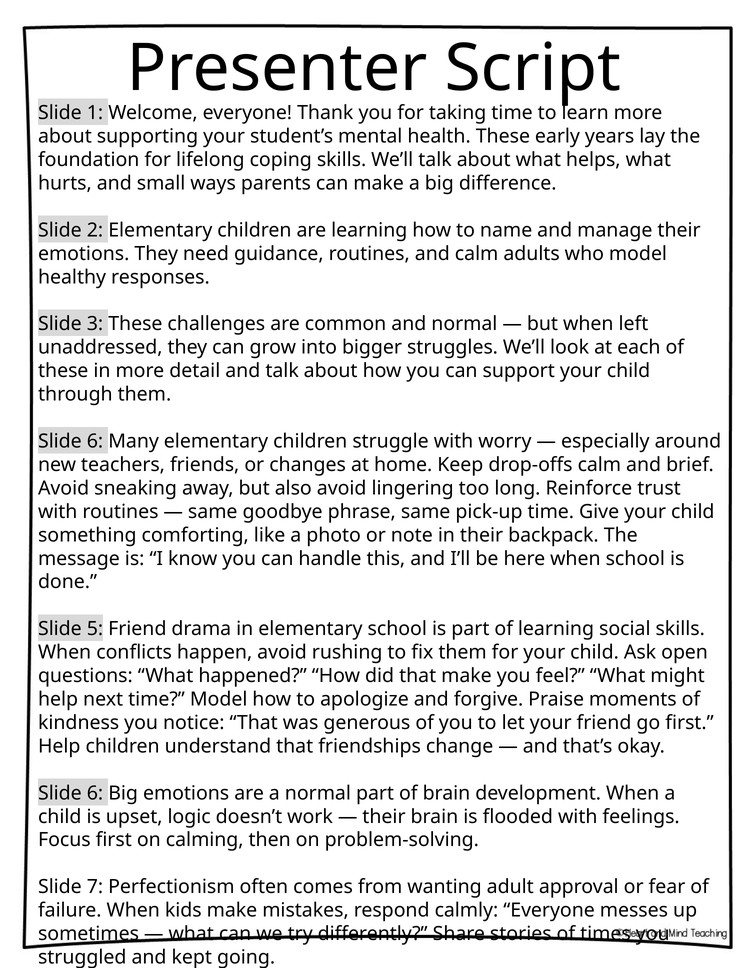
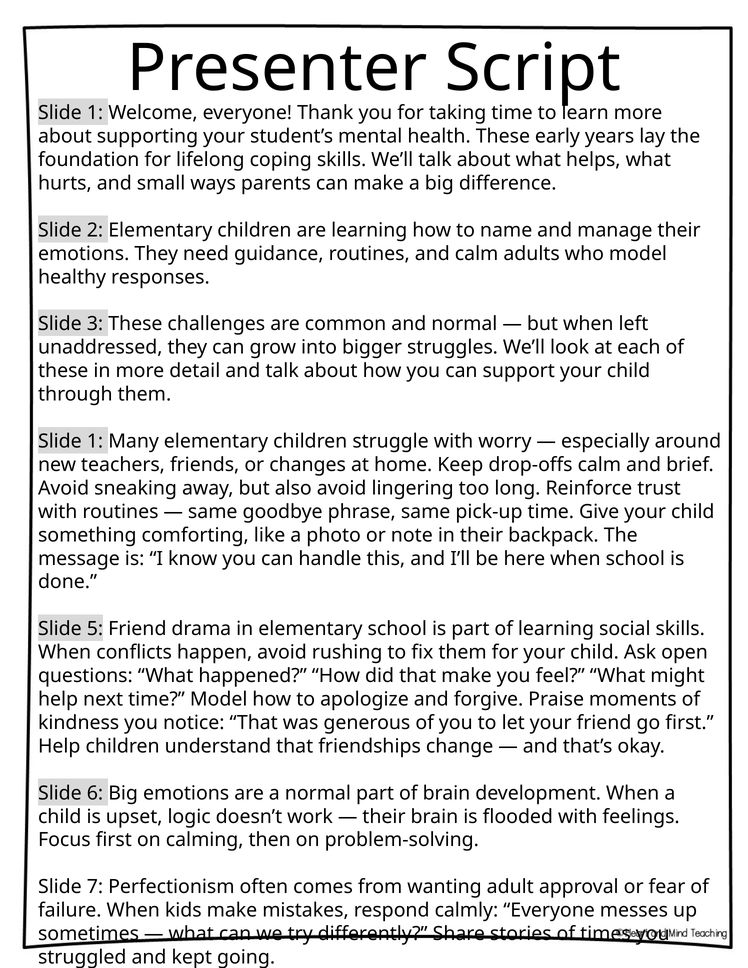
6: 6 -> 1 (95, 441)
